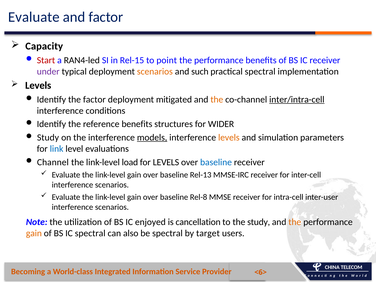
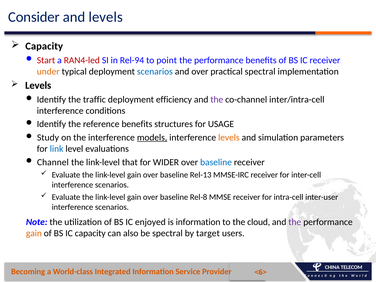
Evaluate: Evaluate -> Consider (34, 17)
and factor: factor -> levels (106, 17)
RAN4-led colour: black -> red (82, 60)
Rel-15: Rel-15 -> Rel-94 (132, 60)
under colour: purple -> orange (48, 71)
scenarios colour: orange -> blue (155, 71)
and such: such -> over (200, 71)
the factor: factor -> traffic (94, 99)
mitigated: mitigated -> efficiency (174, 99)
the colour: orange -> purple (217, 99)
inter/intra-cell underline: present -> none (297, 99)
WIDER: WIDER -> USAGE (221, 124)
load: load -> that (130, 162)
for LEVELS: LEVELS -> WIDER (166, 162)
is cancellation: cancellation -> information (198, 222)
the study: study -> cloud (259, 222)
the colour: orange -> purple (295, 222)
IC spectral: spectral -> capacity (90, 233)
